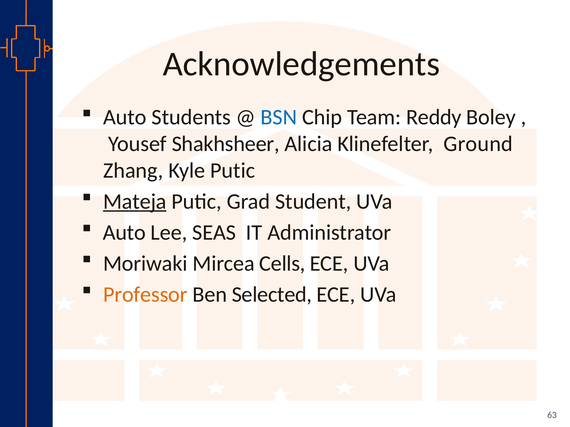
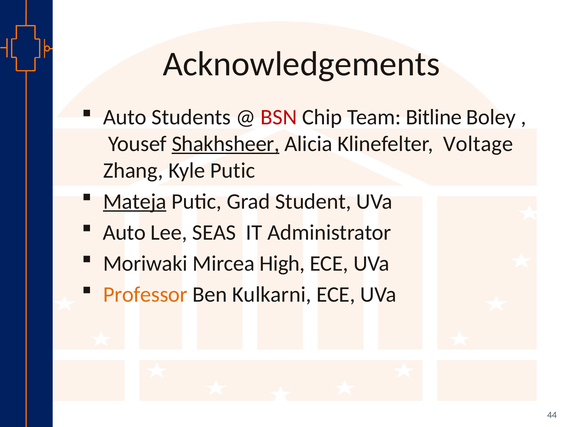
BSN colour: blue -> red (279, 117)
Reddy: Reddy -> Bitline (434, 117)
Shakhsheer underline: none -> present (226, 144)
Ground: Ground -> Voltage (478, 144)
Cells: Cells -> High (282, 264)
Selected: Selected -> Kulkarni (272, 295)
63: 63 -> 44 (552, 416)
